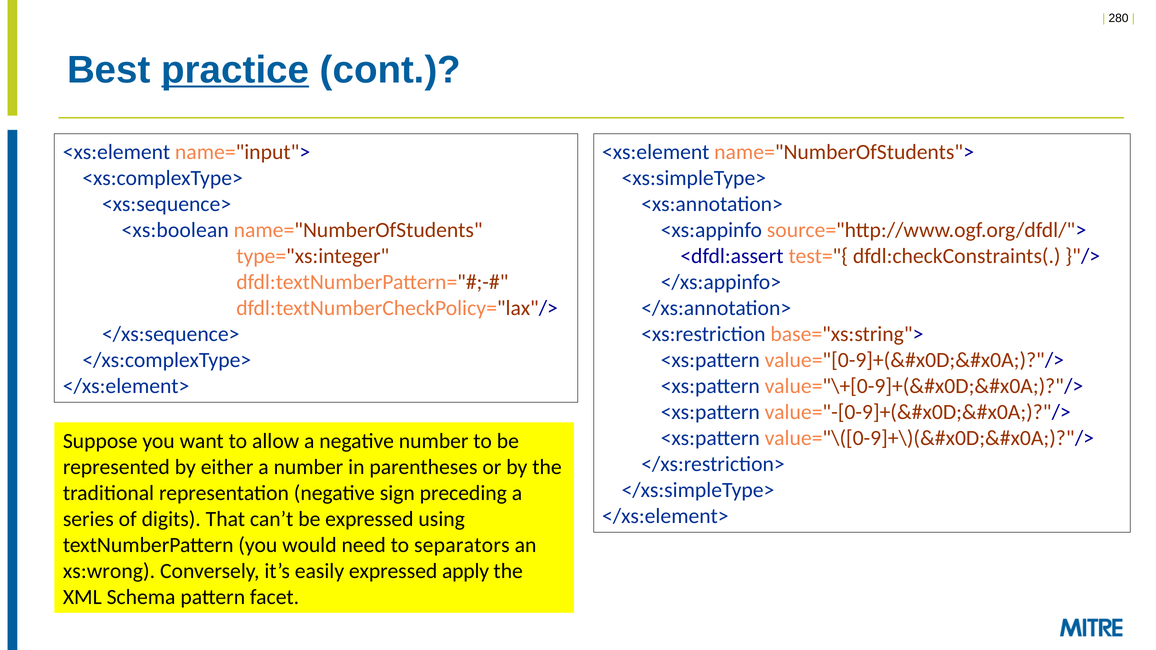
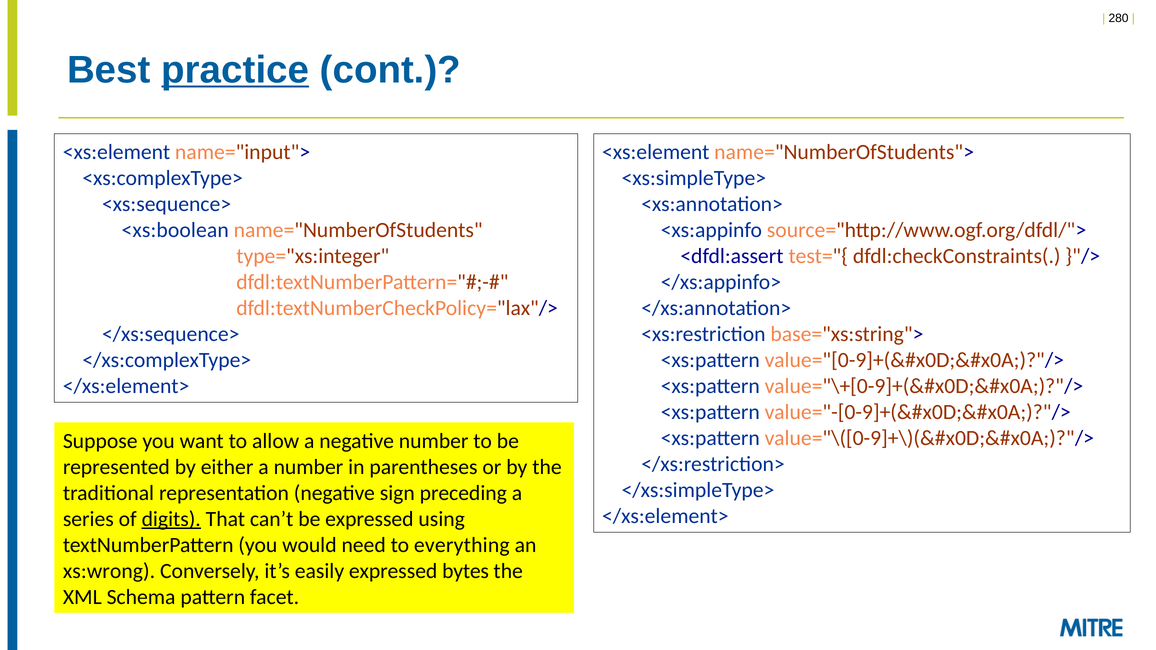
digits underline: none -> present (171, 519)
separators: separators -> everything (462, 545)
apply: apply -> bytes (466, 571)
